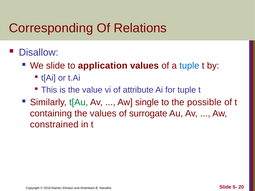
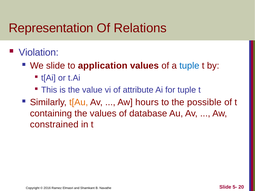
Corresponding: Corresponding -> Representation (51, 28)
Disallow: Disallow -> Violation (39, 53)
t[Au colour: green -> orange (79, 102)
single: single -> hours (147, 102)
surrogate: surrogate -> database (148, 114)
